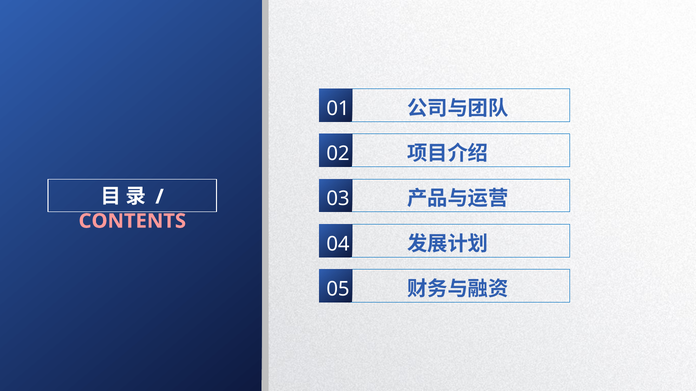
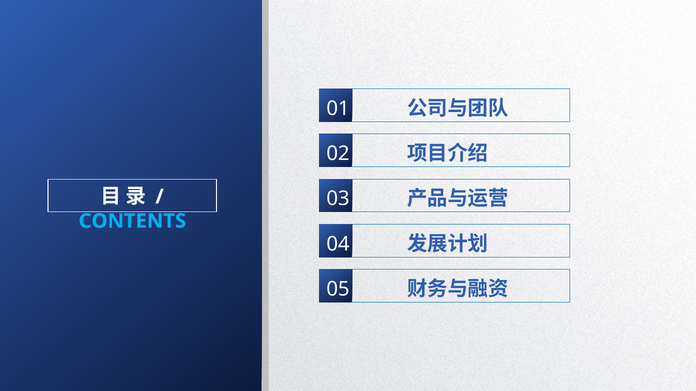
CONTENTS colour: pink -> light blue (132, 221)
